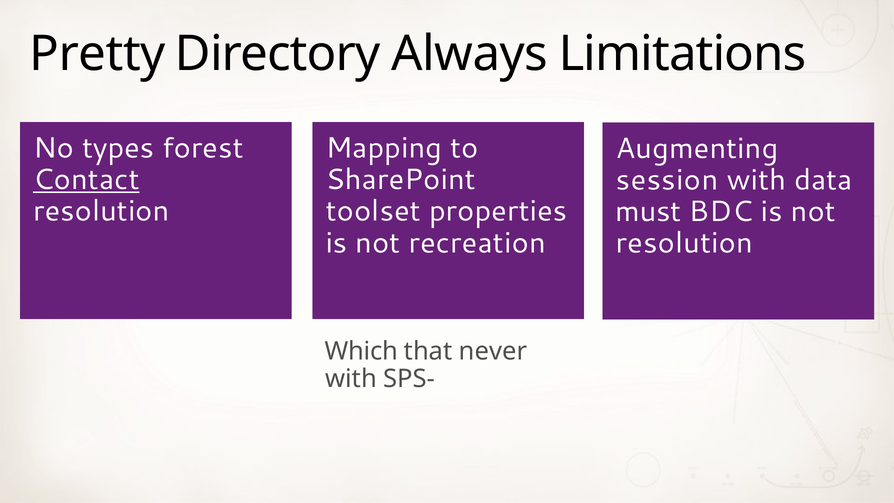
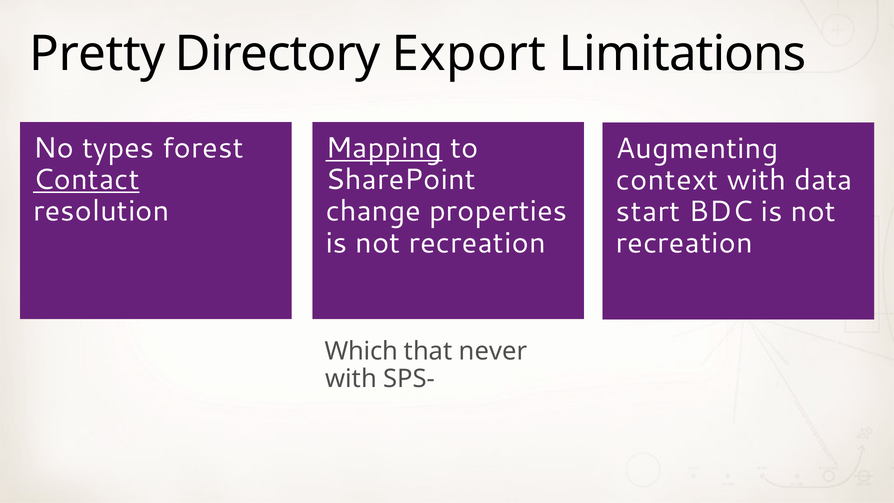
Always: Always -> Export (469, 54)
Mapping underline: none -> present (384, 148)
session: session -> context (667, 180)
toolset: toolset -> change (373, 211)
must: must -> start (648, 212)
resolution: resolution -> recreation (684, 243)
